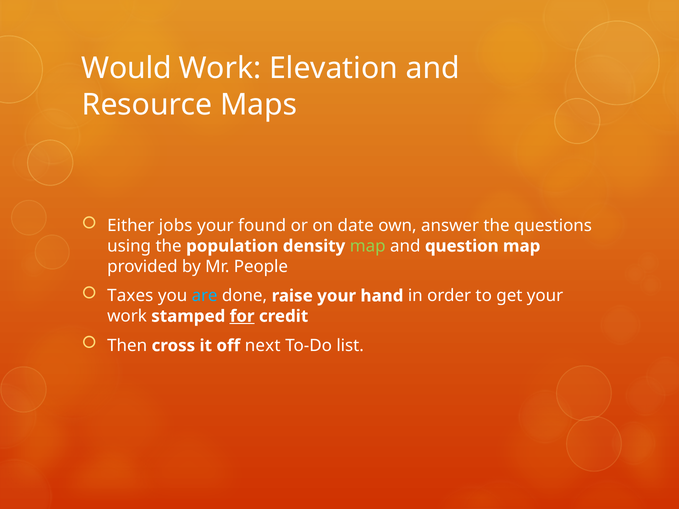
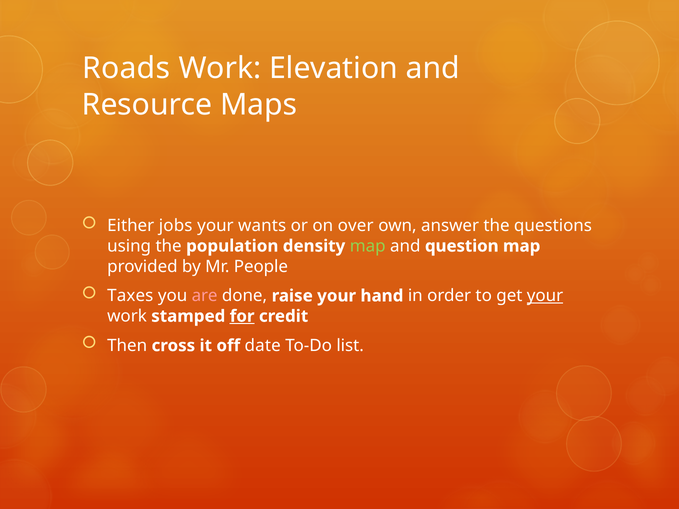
Would: Would -> Roads (126, 68)
found: found -> wants (262, 226)
date: date -> over (356, 226)
are colour: light blue -> pink (205, 296)
your underline: none -> present (545, 296)
next: next -> date (263, 346)
